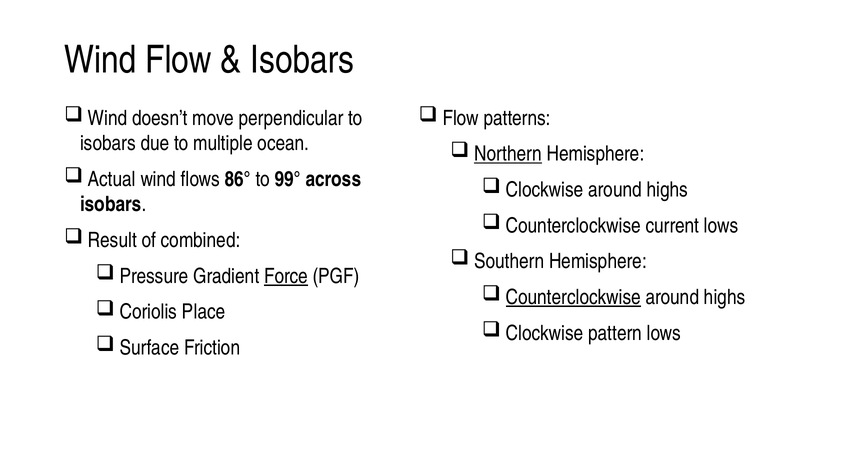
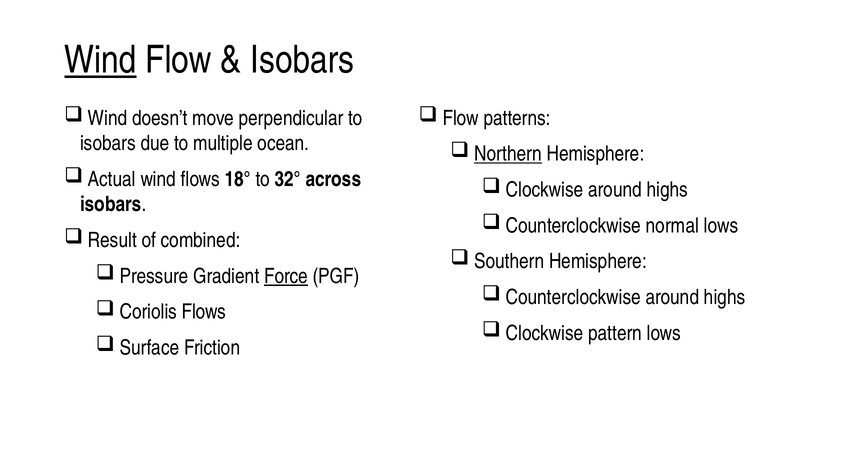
Wind underline: none -> present (100, 60)
86°: 86° -> 18° (238, 179)
99°: 99° -> 32° (288, 179)
current: current -> normal (672, 226)
Counterclockwise underline: present -> none (573, 297)
Coriolis Place: Place -> Flows (204, 312)
